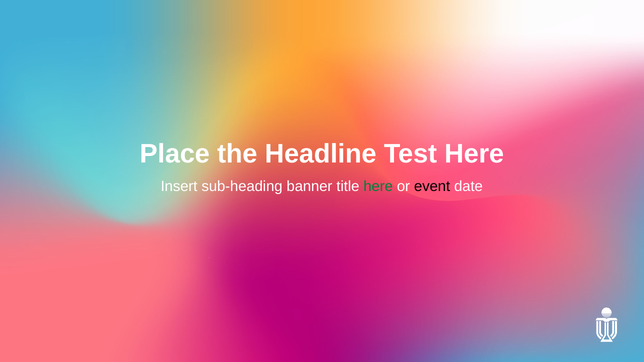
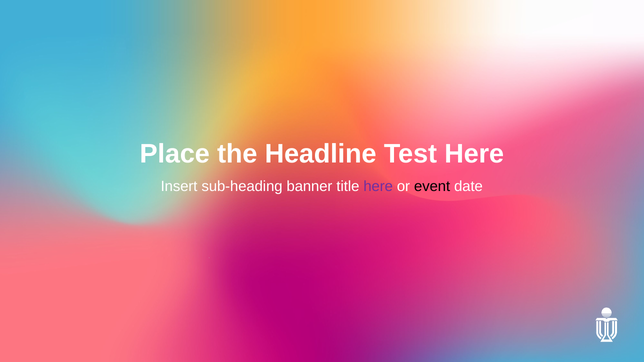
here colour: green -> purple (378, 187)
